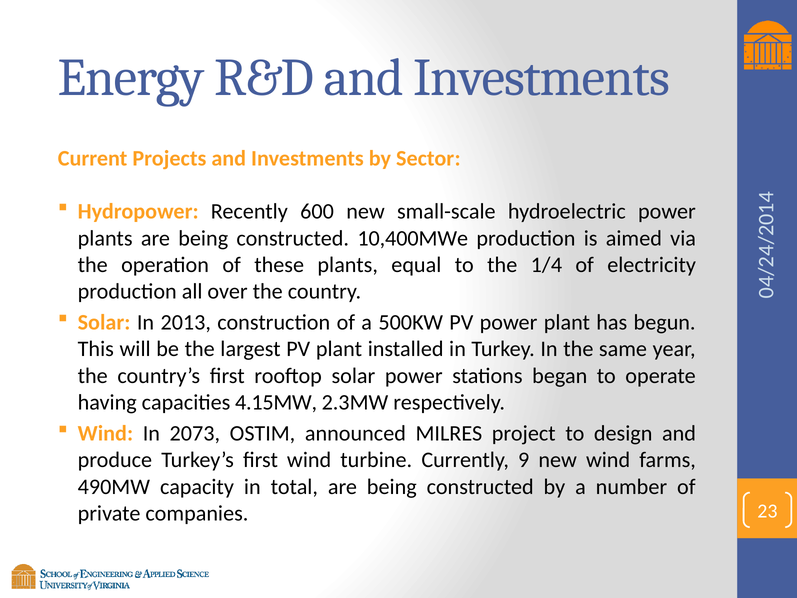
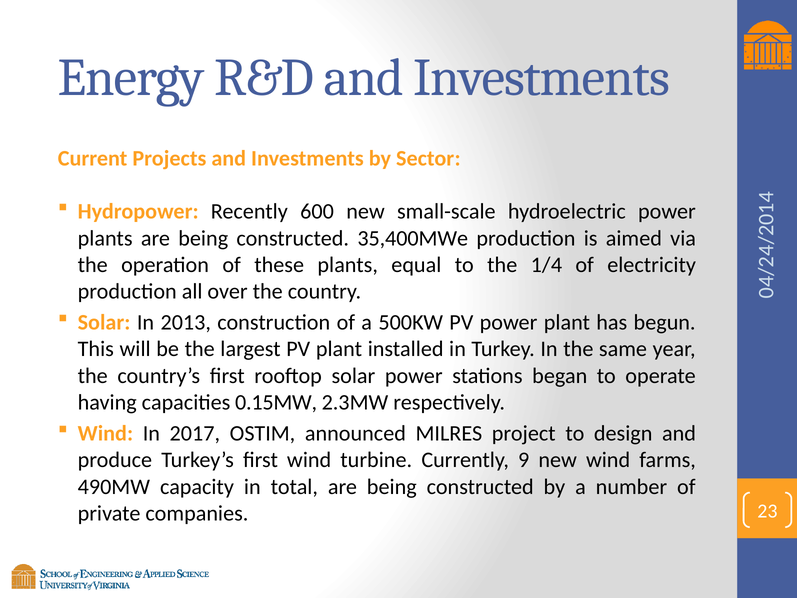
10,400MWe: 10,400MWe -> 35,400MWe (413, 238)
4.15MW: 4.15MW -> 0.15MW (276, 402)
2073: 2073 -> 2017 (195, 433)
